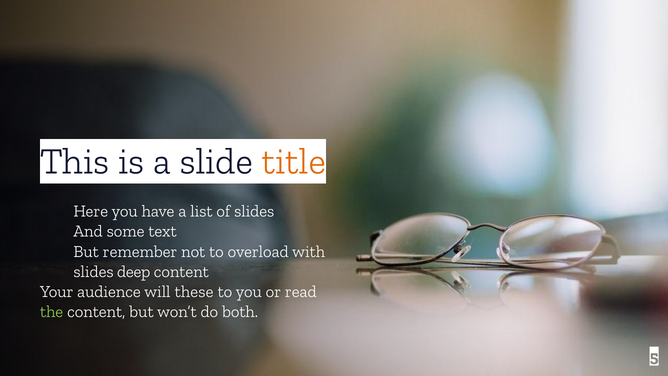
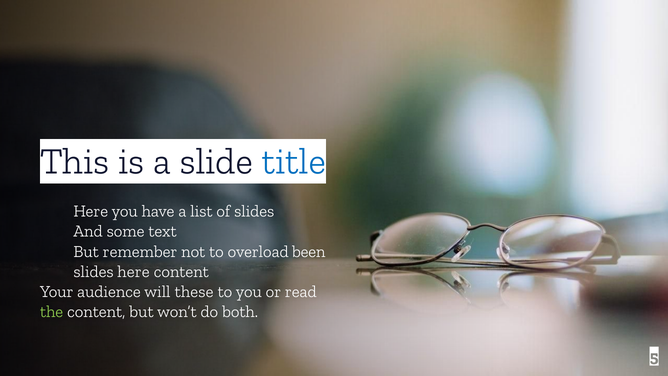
title colour: orange -> blue (294, 162)
with: with -> been (309, 251)
slides deep: deep -> here (133, 271)
